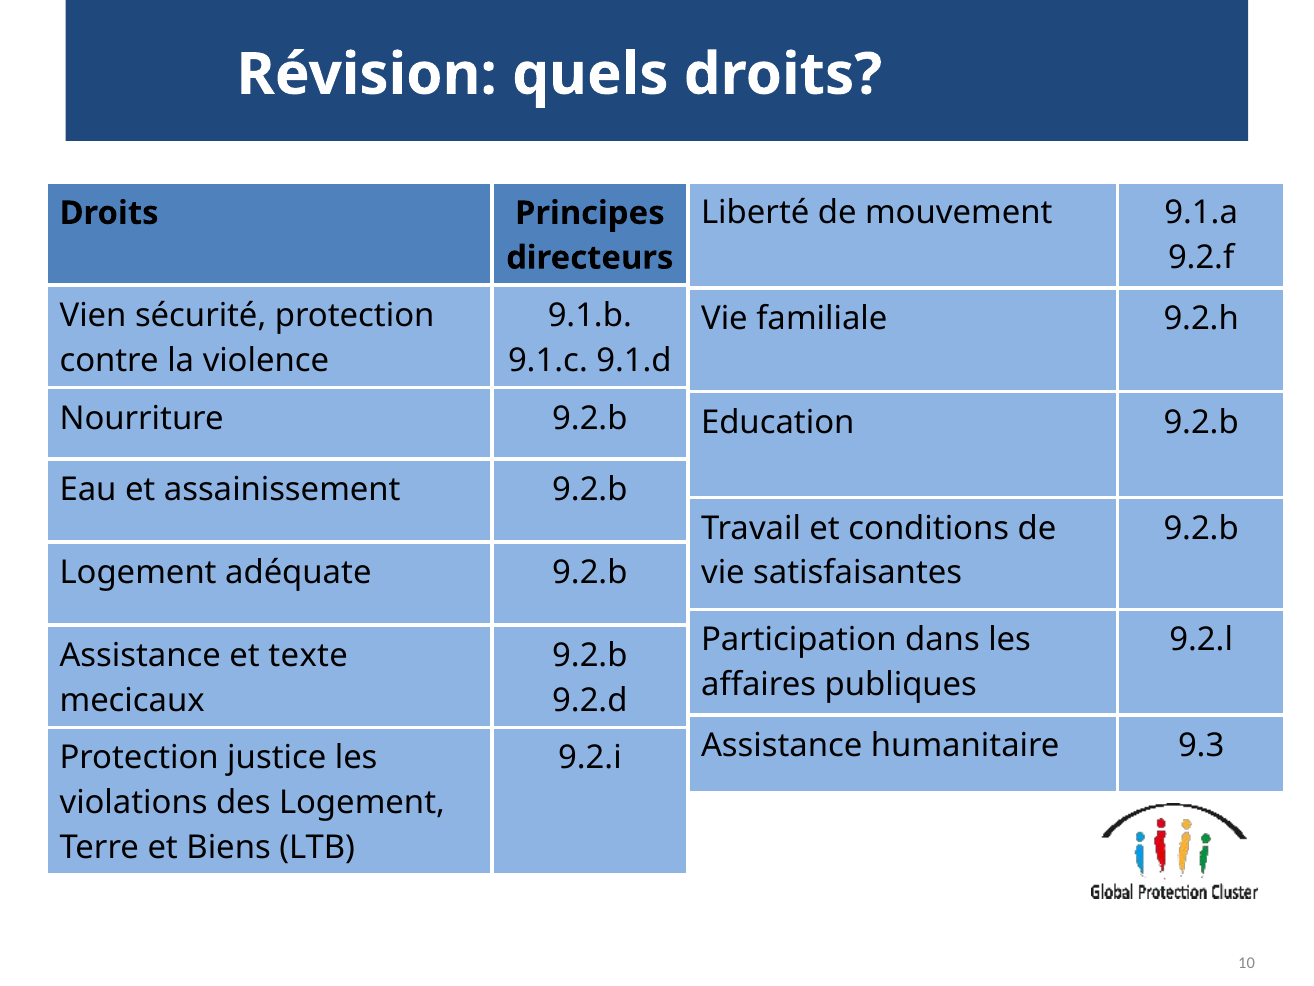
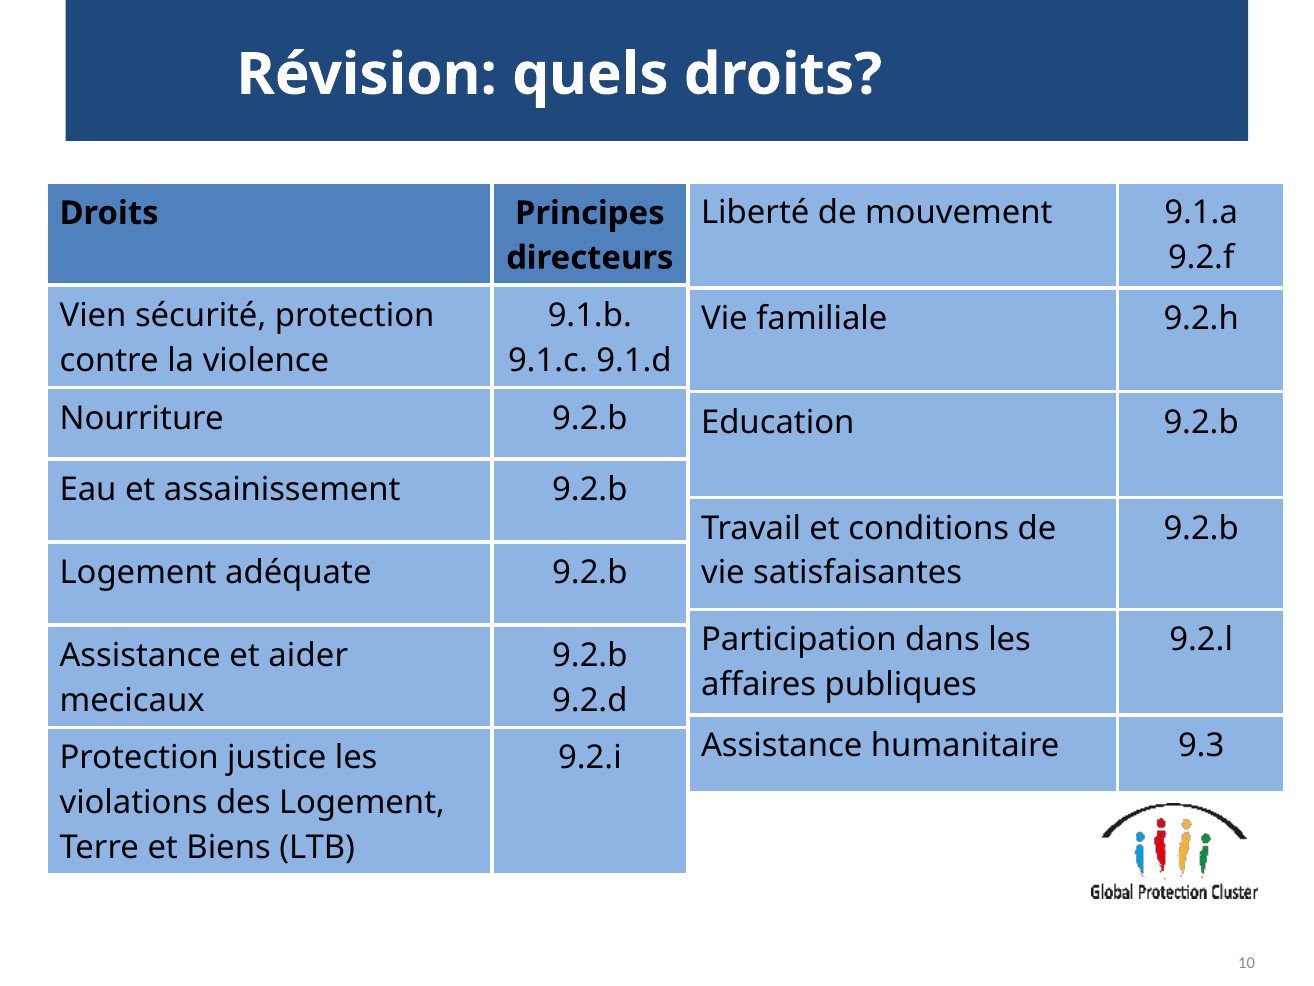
texte: texte -> aider (308, 655)
